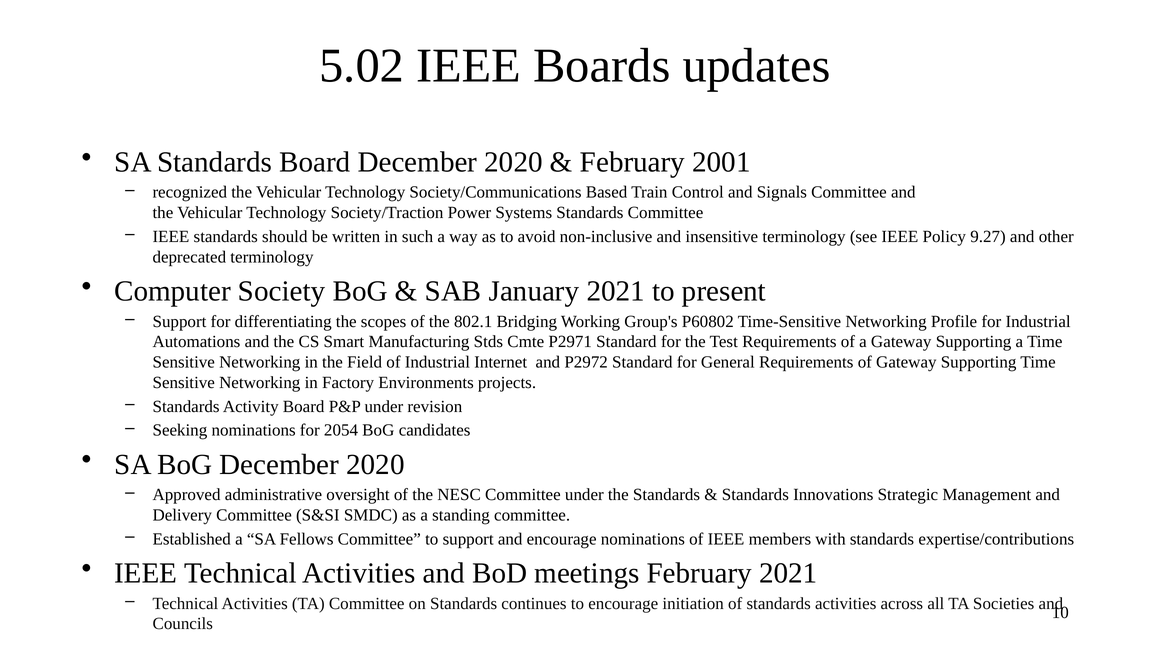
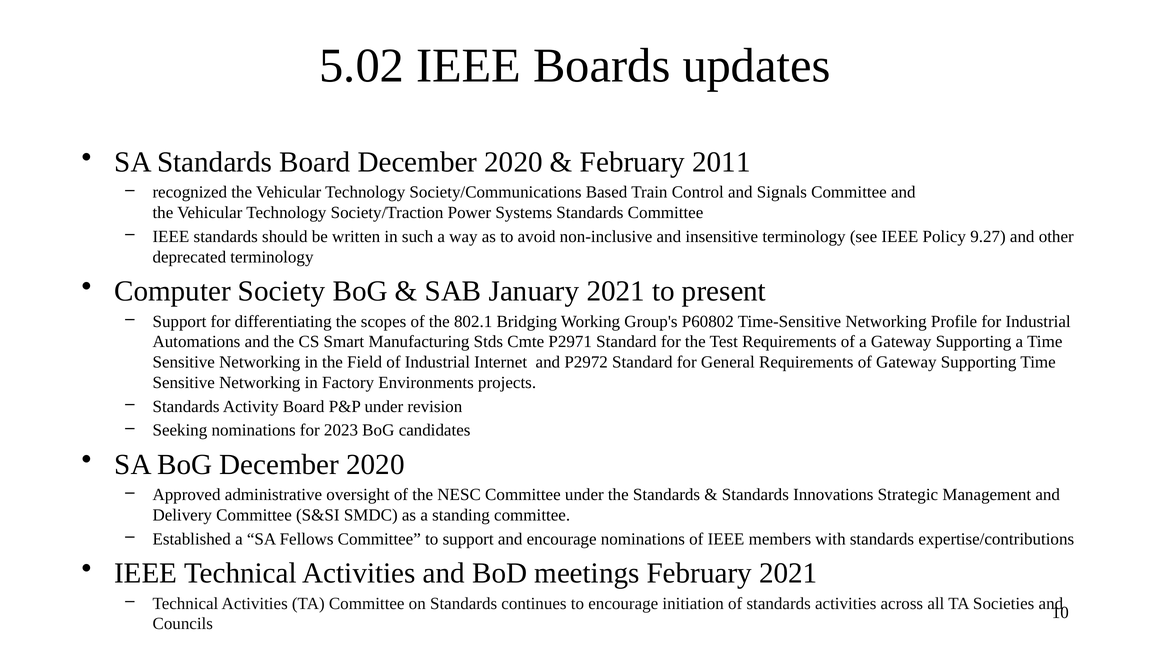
2001: 2001 -> 2011 (721, 162)
2054: 2054 -> 2023 (341, 430)
